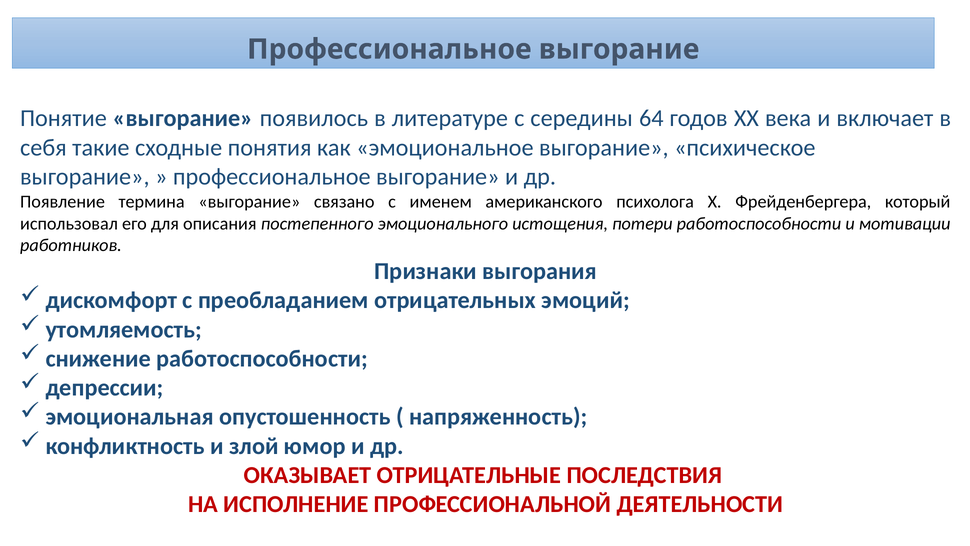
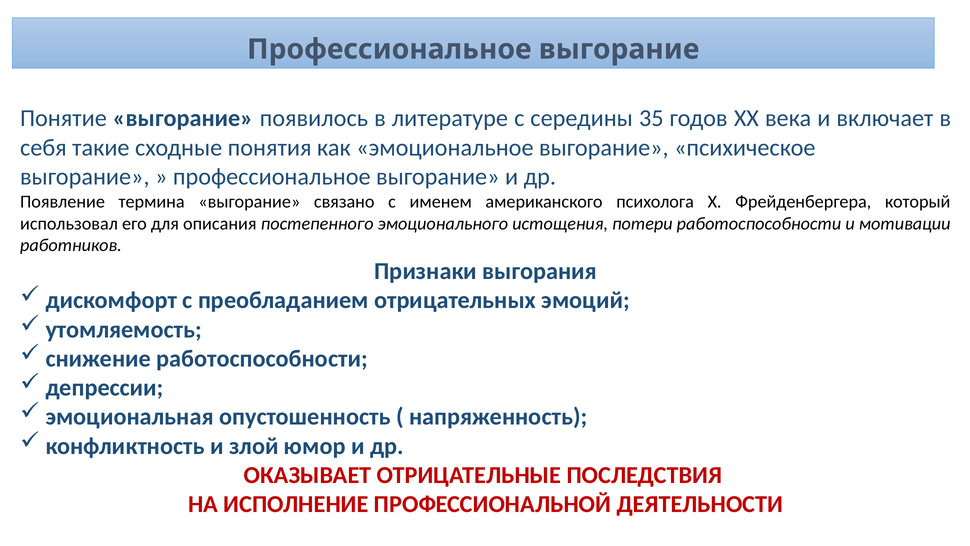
64: 64 -> 35 (651, 118)
